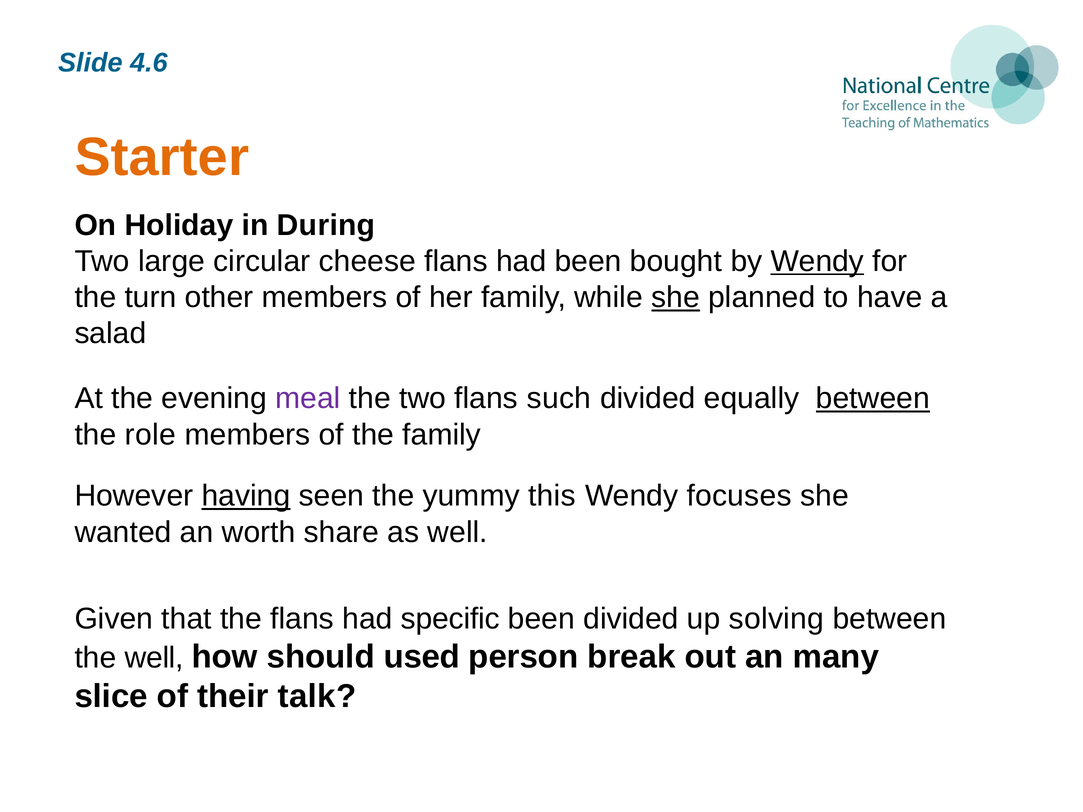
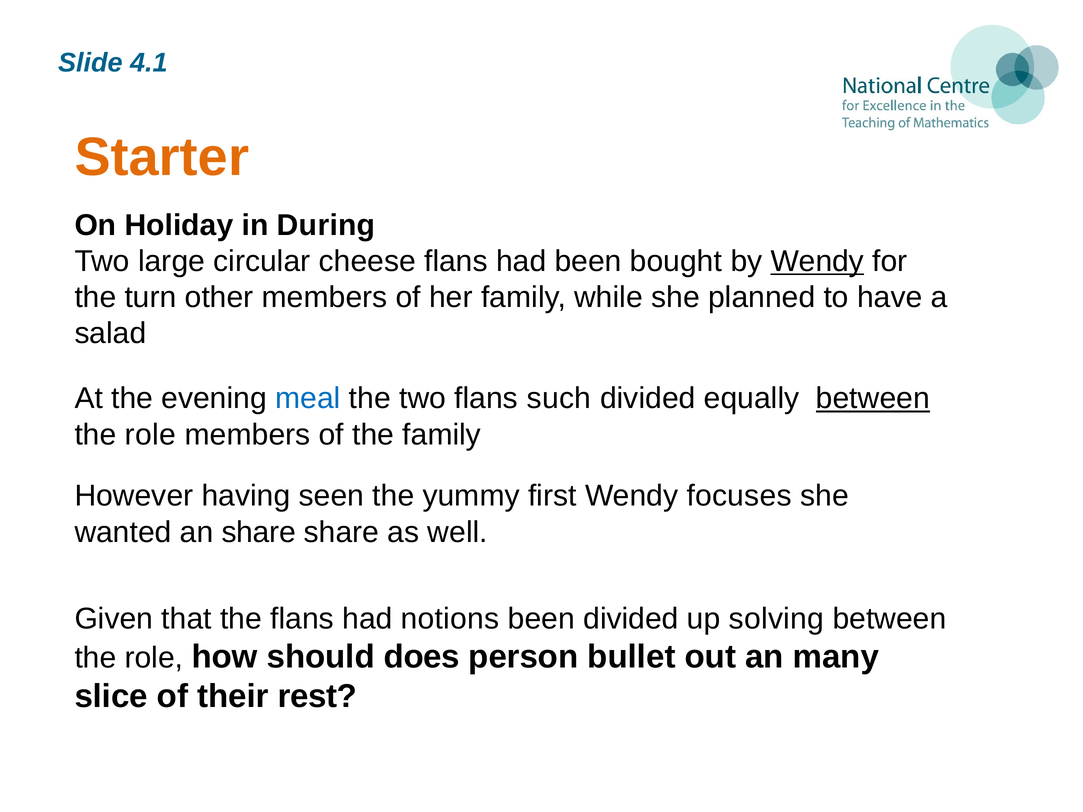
4.6: 4.6 -> 4.1 (149, 63)
she underline: present -> none (676, 298)
meal colour: purple -> blue (308, 399)
having underline: present -> none (246, 496)
this: this -> first (552, 496)
an worth: worth -> share (259, 532)
specific: specific -> notions (450, 619)
well: well -> role (154, 658)
used: used -> does (422, 657)
break: break -> bullet (632, 657)
talk: talk -> rest (317, 697)
